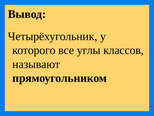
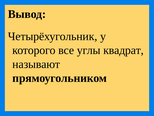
классов: классов -> квадрат (123, 50)
